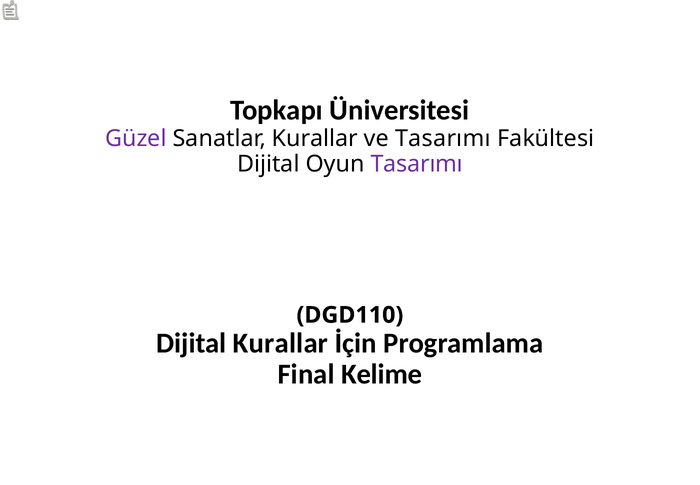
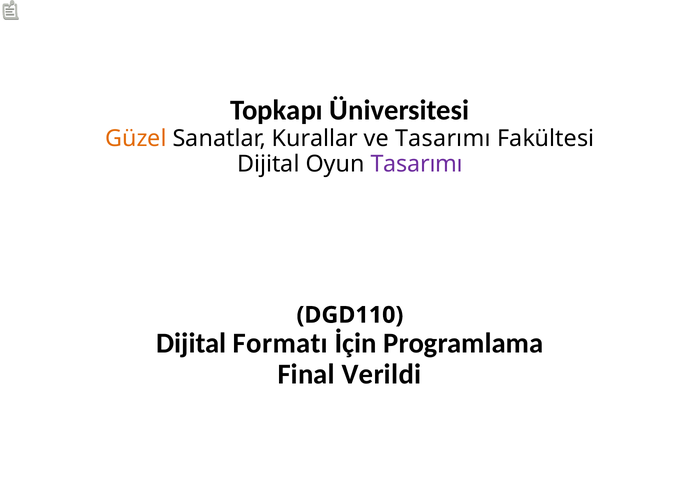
Güzel colour: purple -> orange (136, 138)
Dijital Kurallar: Kurallar -> Formatı (280, 343)
Kelime: Kelime -> Verildi (381, 374)
